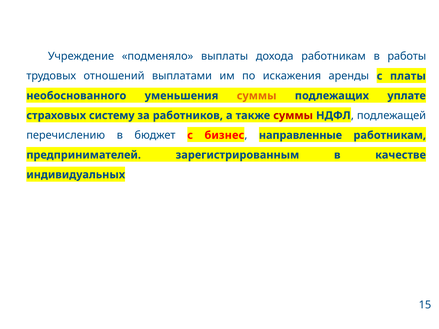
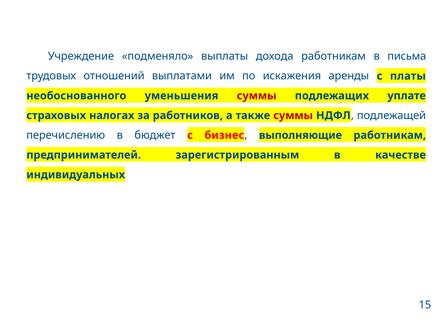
работы: работы -> письма (407, 56)
суммы colour: orange -> red (257, 96)
систему: систему -> налогах (112, 116)
направленные: направленные -> выполняющие (300, 135)
